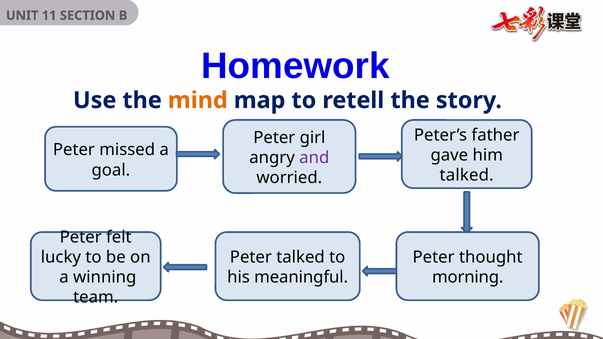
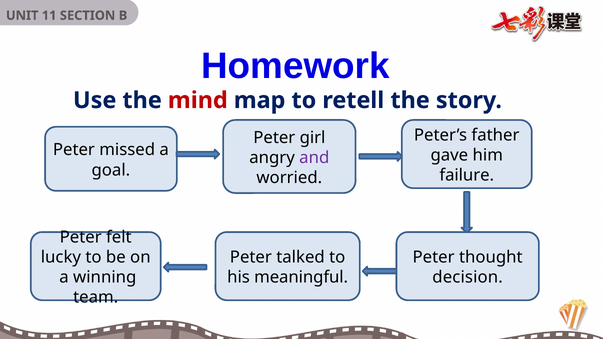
mind colour: orange -> red (198, 100)
talked: talked -> failure (467, 175)
morning: morning -> decision (468, 278)
